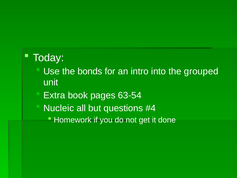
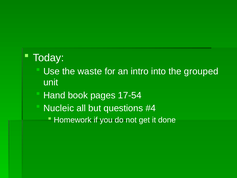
bonds: bonds -> waste (90, 71)
Extra: Extra -> Hand (54, 95)
63-54: 63-54 -> 17-54 (130, 95)
